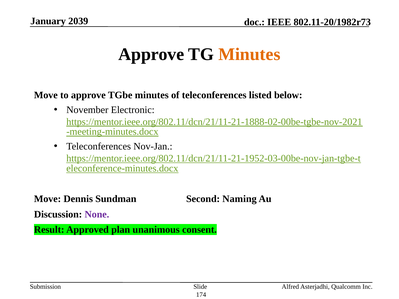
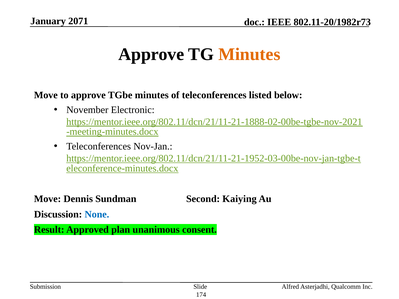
2039: 2039 -> 2071 (78, 21)
Naming: Naming -> Kaiying (240, 199)
None colour: purple -> blue (97, 214)
